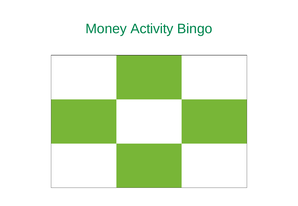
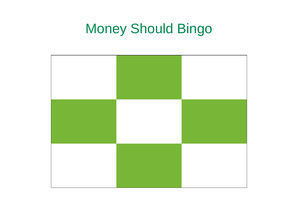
Activity: Activity -> Should (152, 29)
